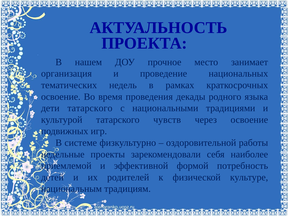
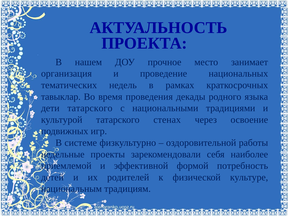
освоение: освоение -> тавыклар (61, 97)
чувств: чувств -> стенах (167, 120)
